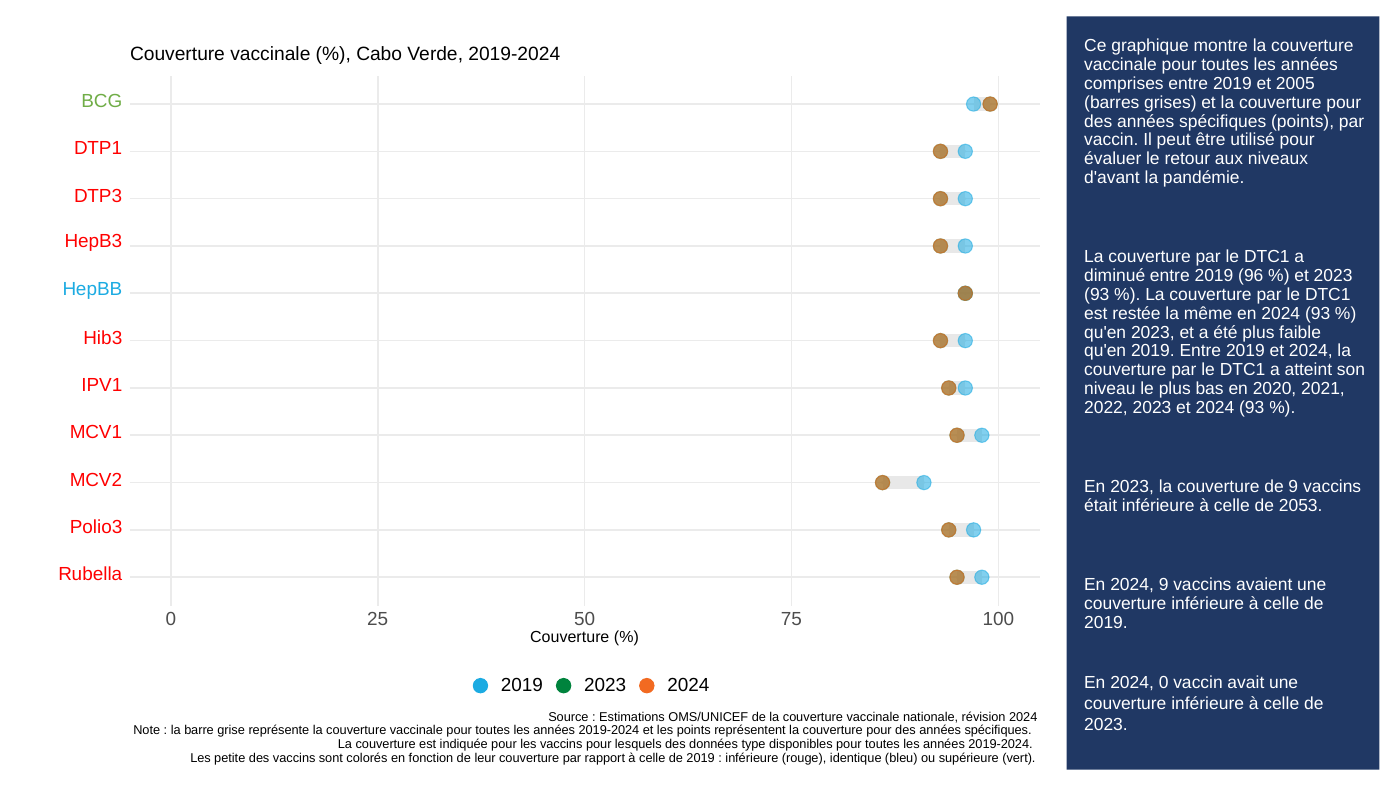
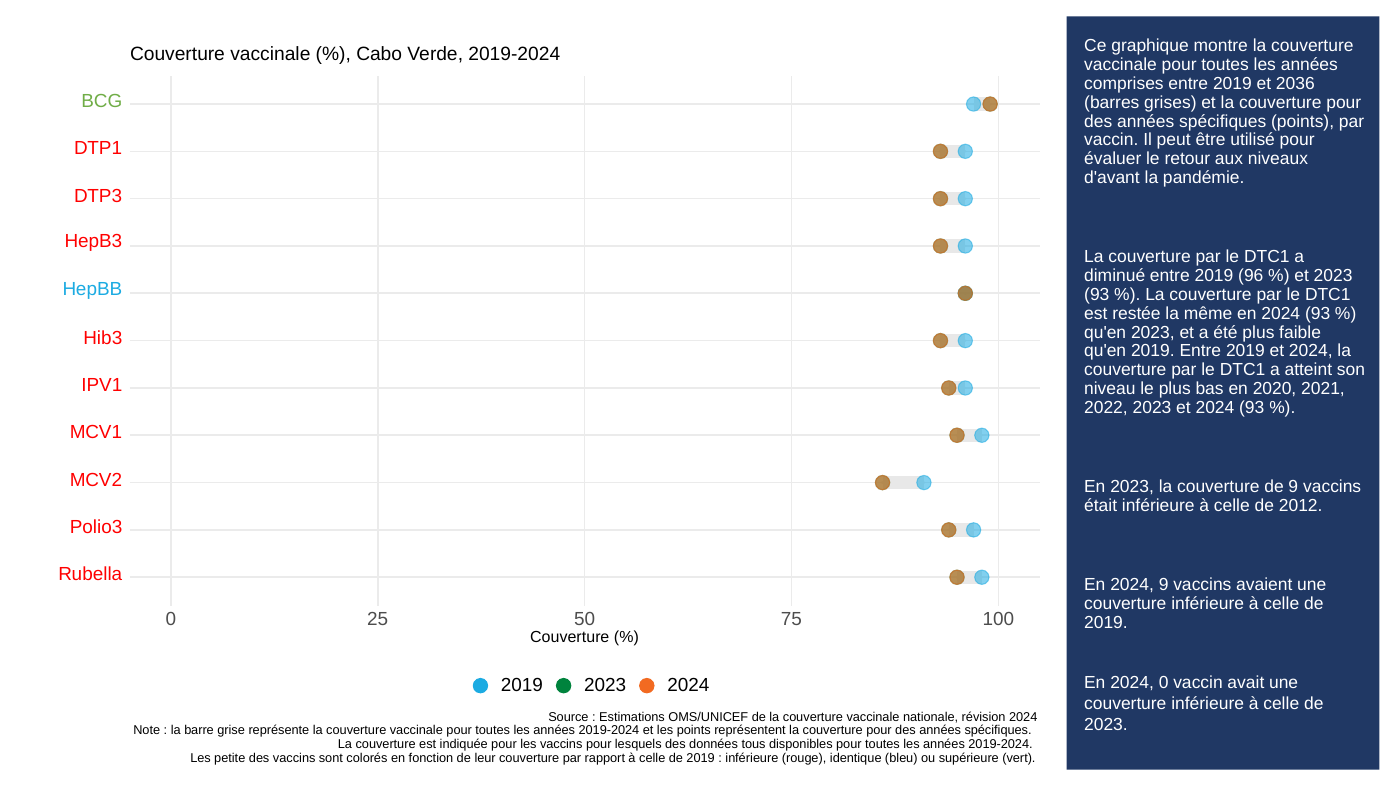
2005: 2005 -> 2036 (1295, 84)
2053: 2053 -> 2012 (1301, 505)
type: type -> tous (754, 745)
